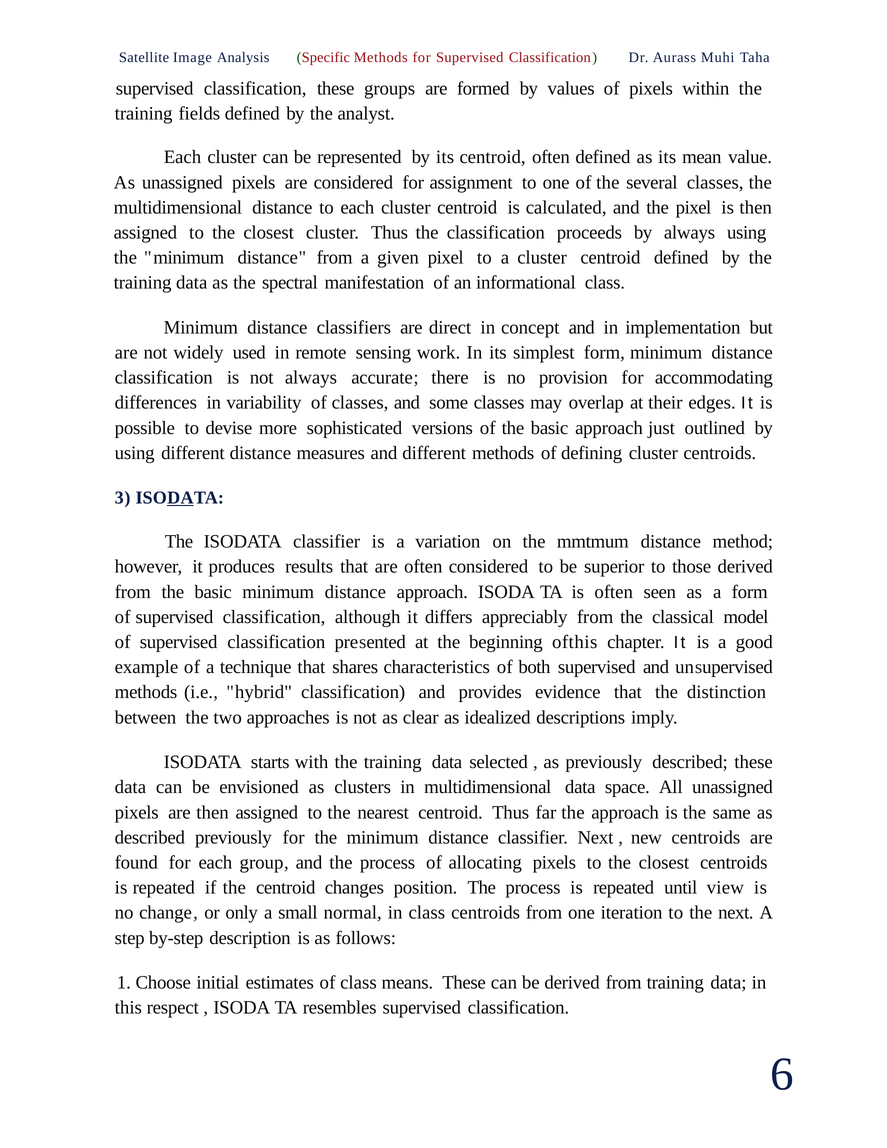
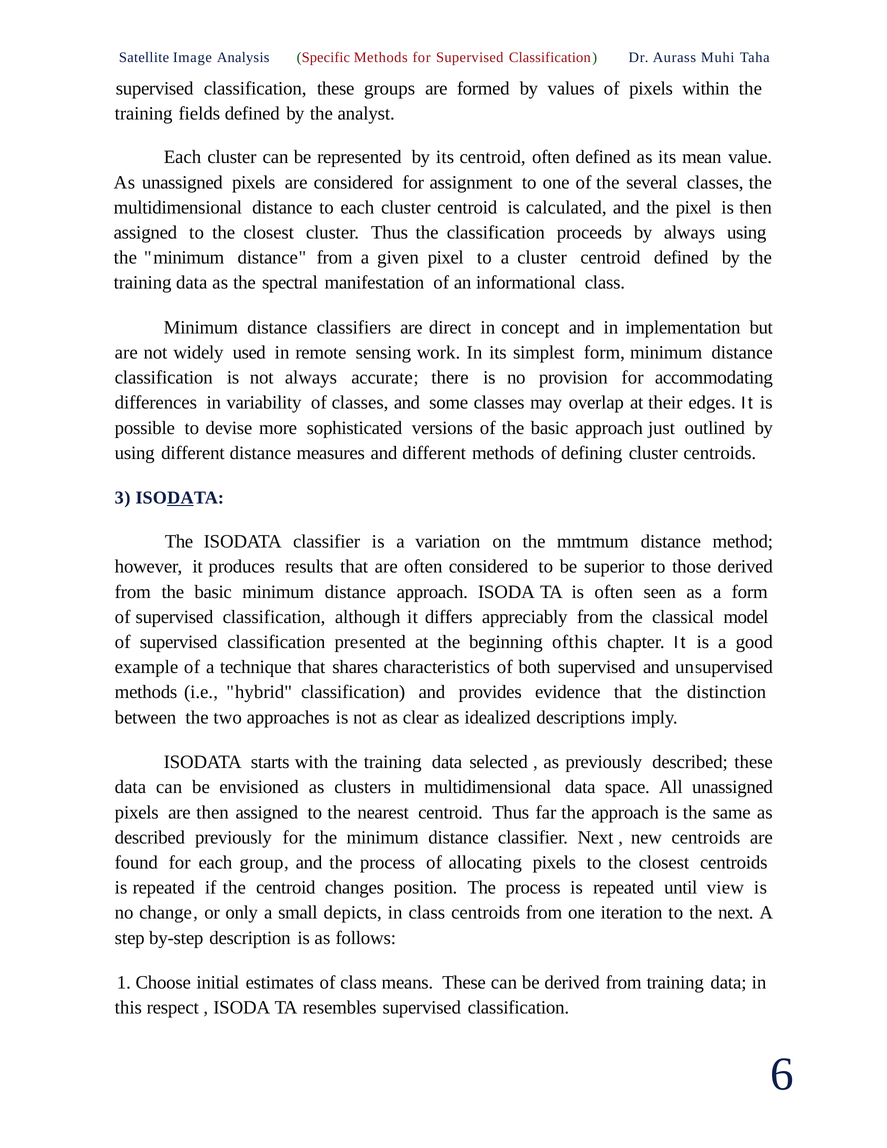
normal: normal -> depicts (353, 913)
